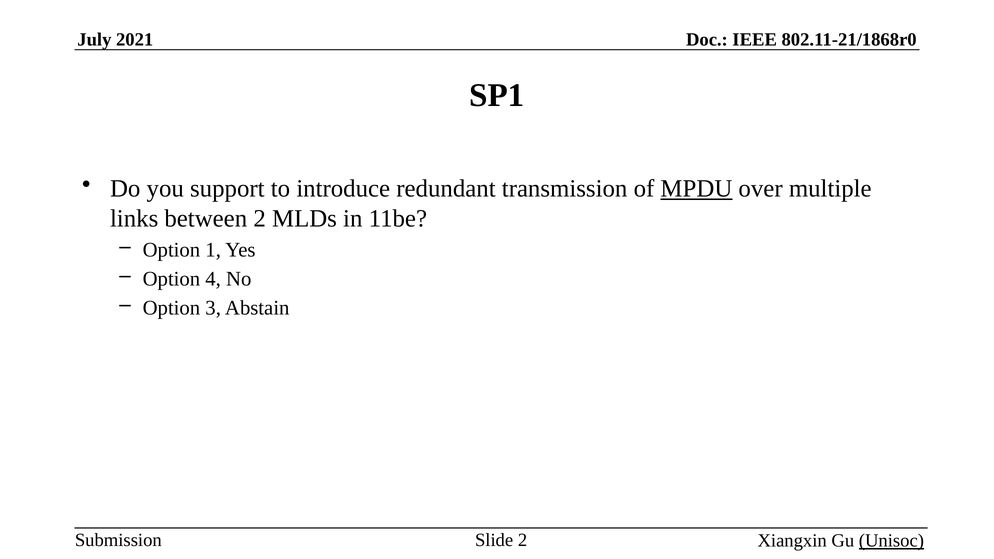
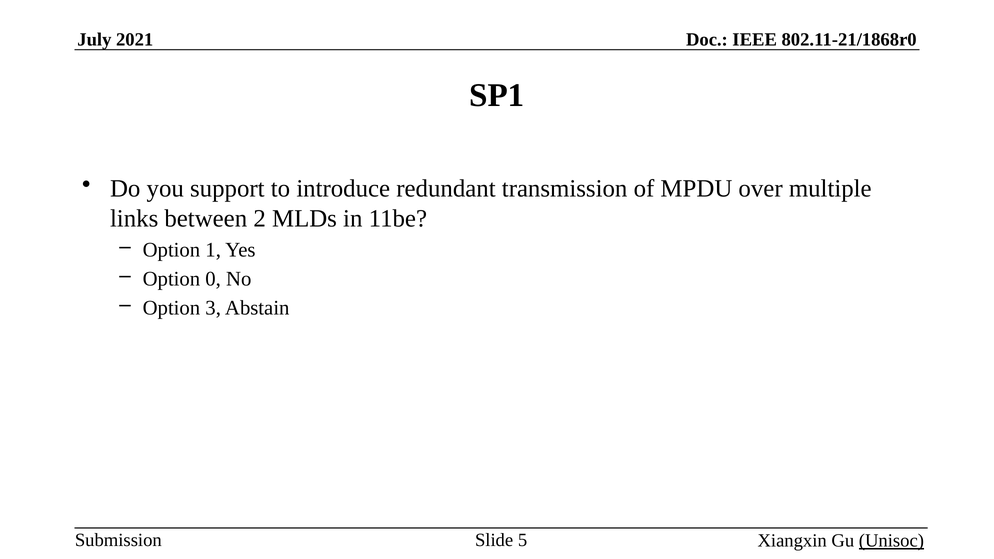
MPDU underline: present -> none (696, 189)
4: 4 -> 0 (213, 279)
Slide 2: 2 -> 5 (523, 540)
